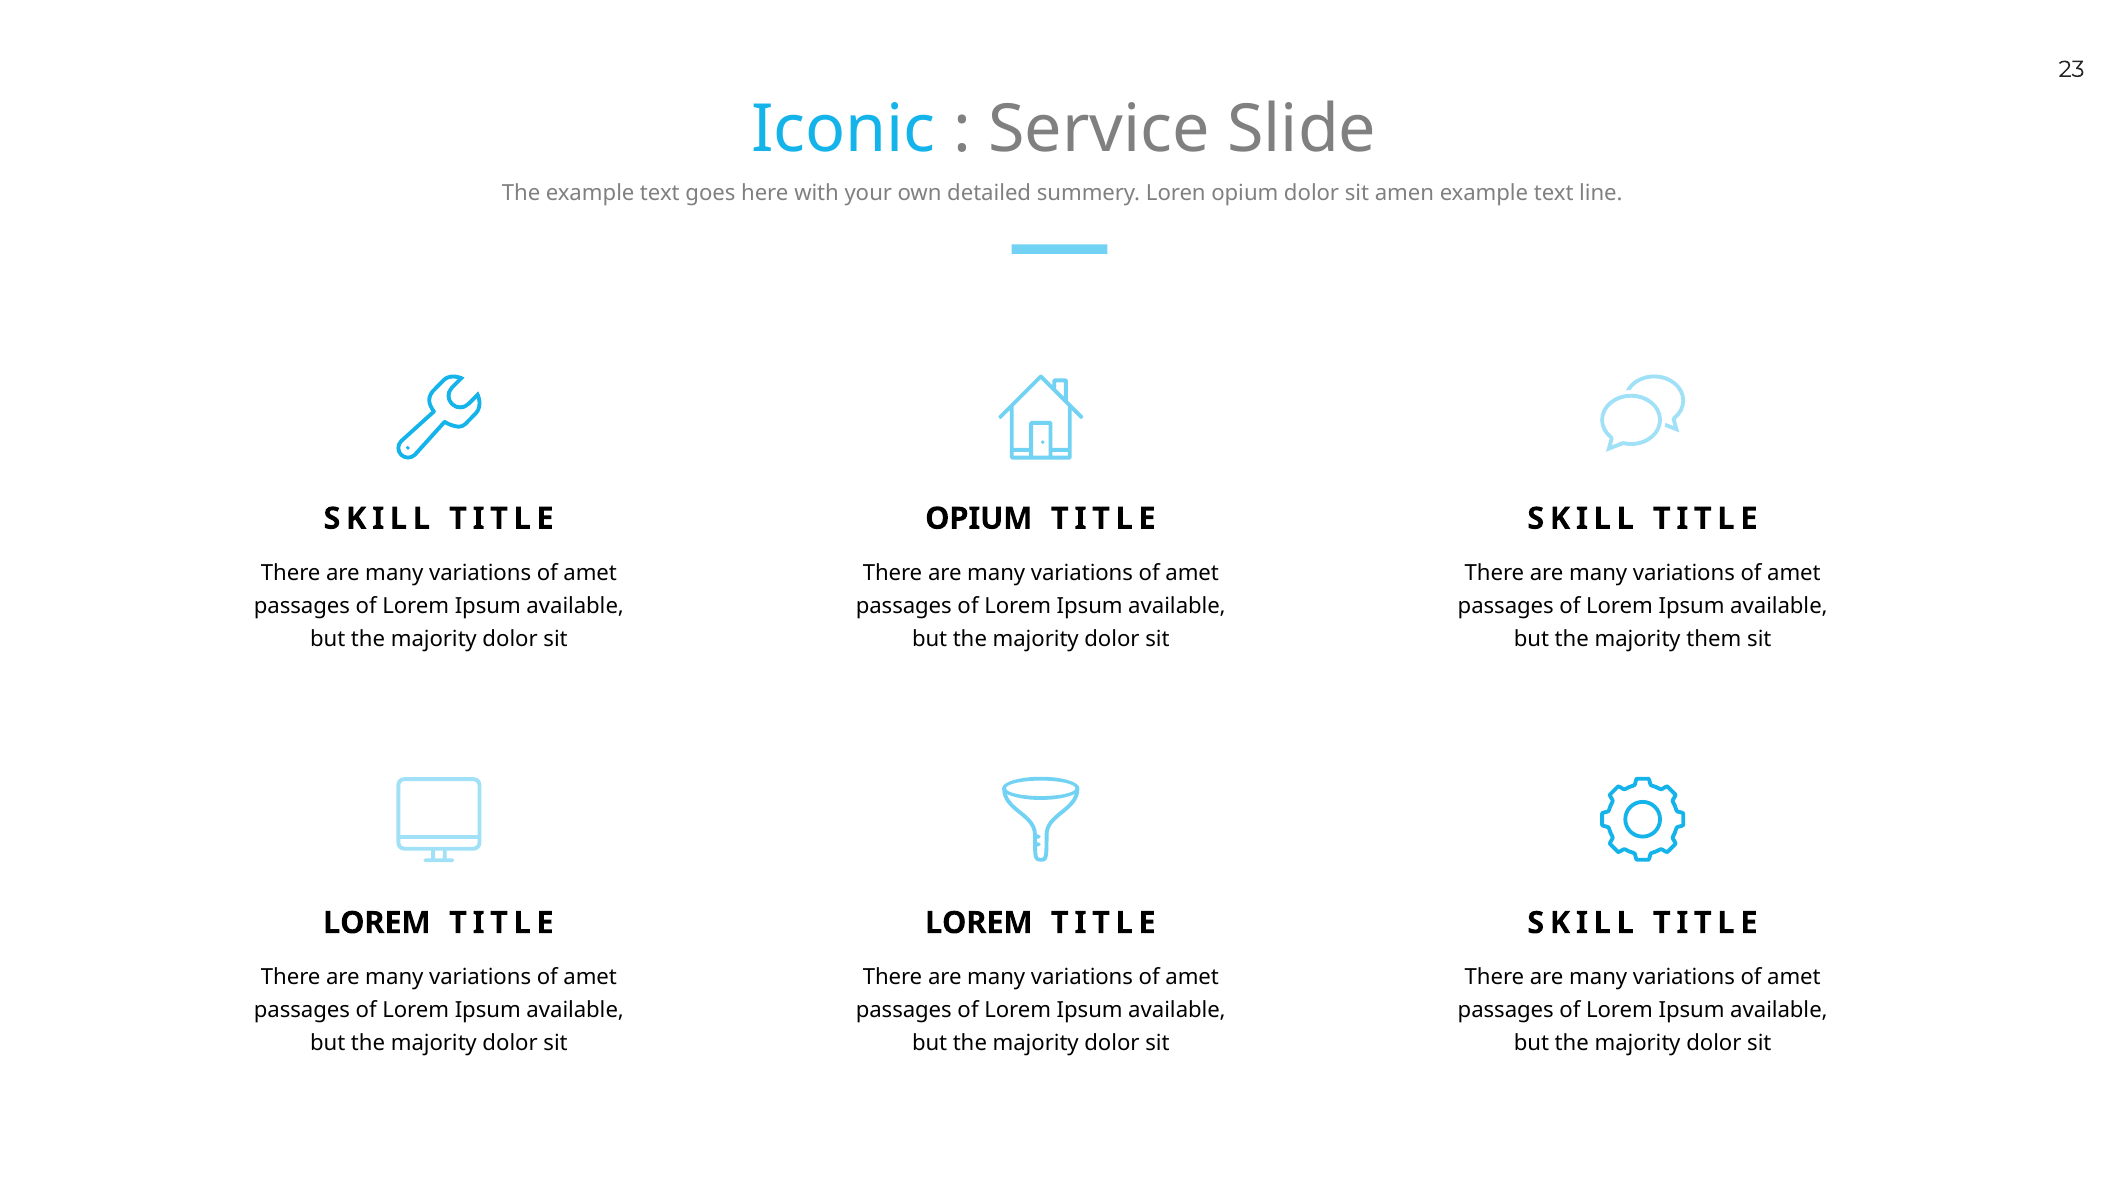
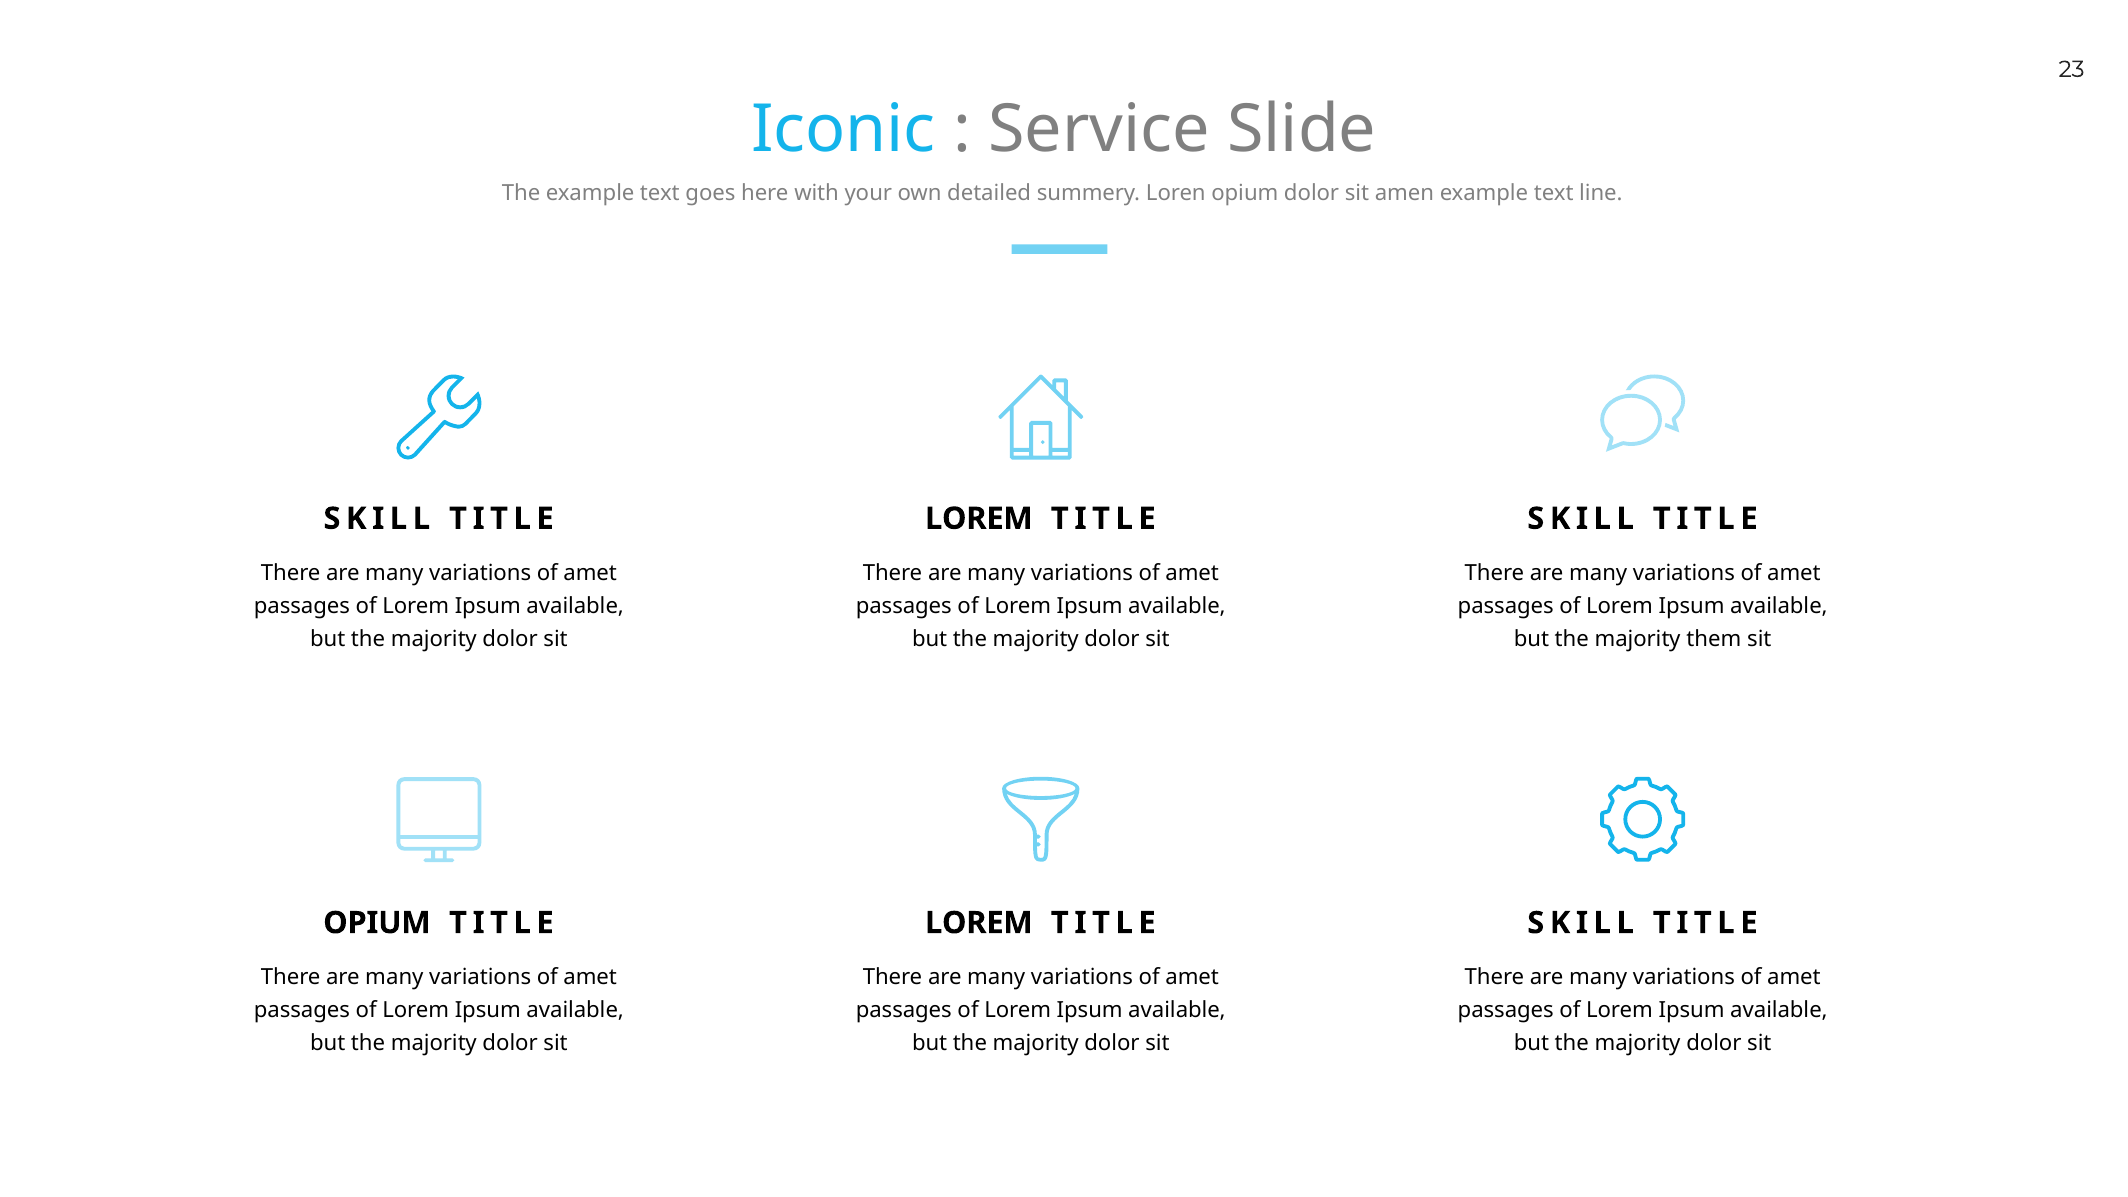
OPIUM: OPIUM -> LOREM (979, 519)
LOREM: LOREM -> OPIUM (377, 923)
